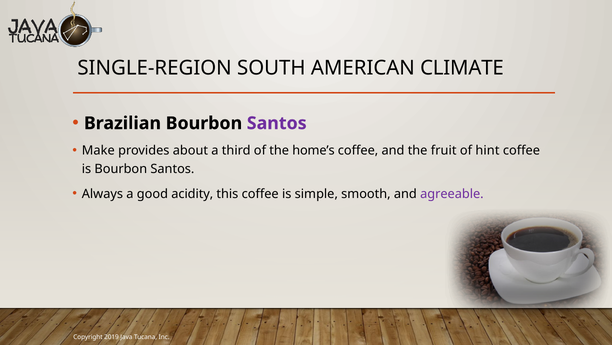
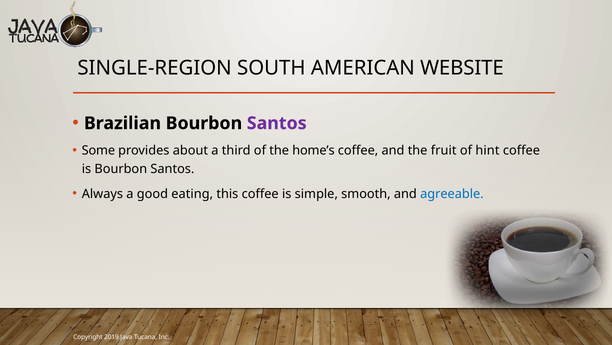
CLIMATE: CLIMATE -> WEBSITE (462, 68)
Make: Make -> Some (98, 150)
acidity: acidity -> eating (192, 194)
agreeable colour: purple -> blue (452, 194)
